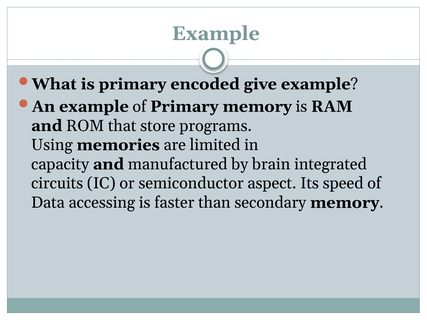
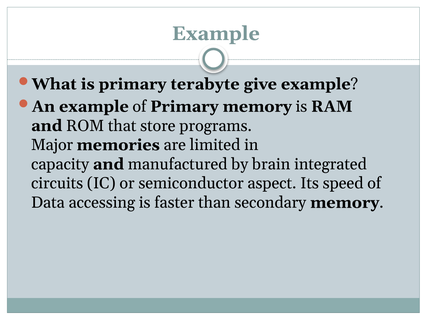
encoded: encoded -> terabyte (205, 84)
Using: Using -> Major (52, 145)
